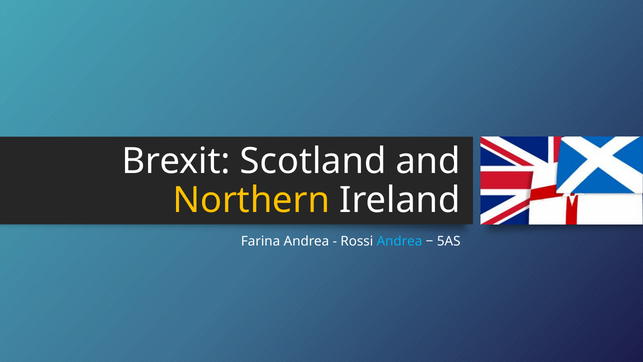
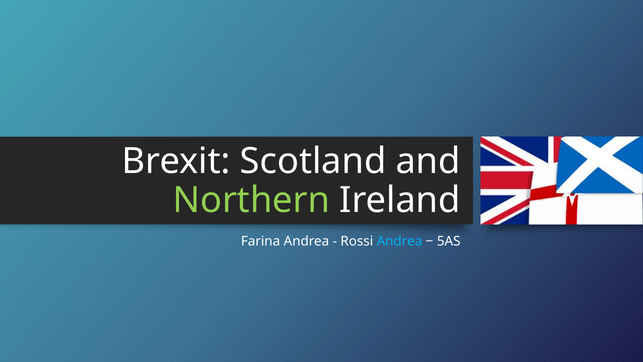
Northern colour: yellow -> light green (251, 200)
